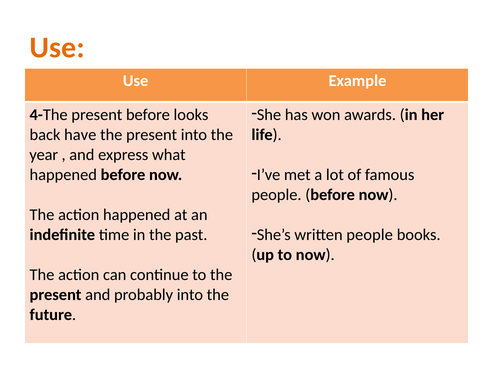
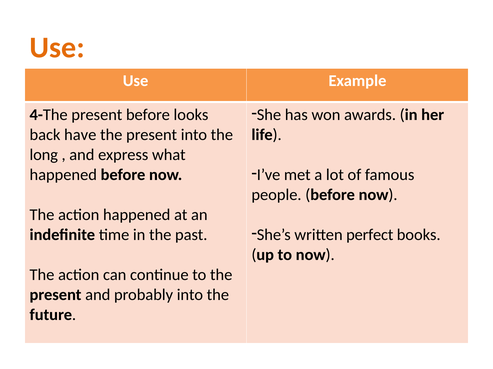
year: year -> long (44, 155)
written people: people -> perfect (370, 235)
